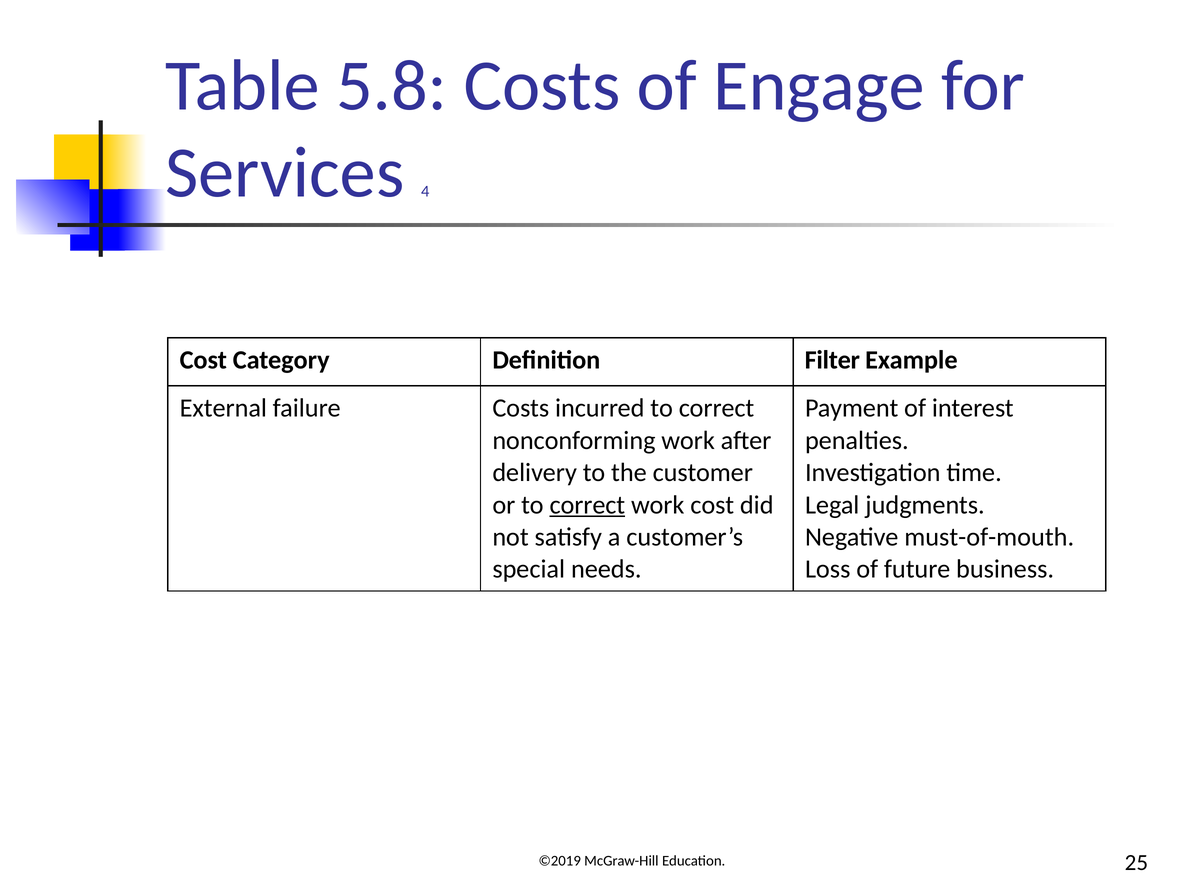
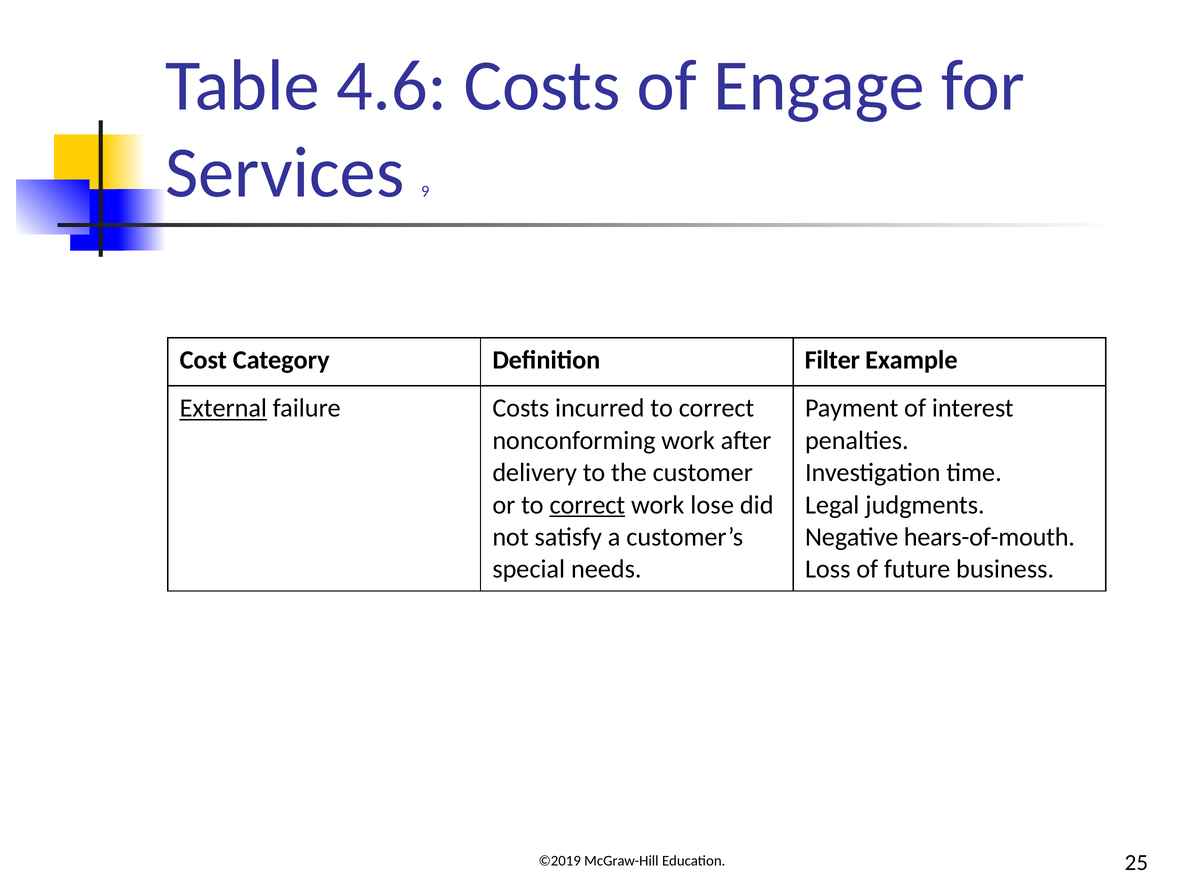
5.8: 5.8 -> 4.6 (392, 86)
4: 4 -> 9 (425, 191)
External underline: none -> present (223, 408)
work cost: cost -> lose (712, 505)
must-of-mouth: must-of-mouth -> hears-of-mouth (989, 537)
